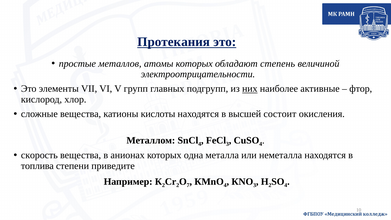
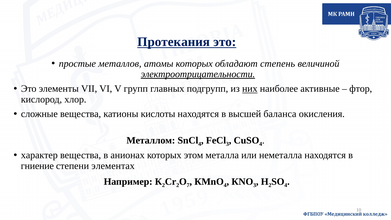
электроотрицательности underline: none -> present (198, 74)
состоит: состоит -> баланса (280, 114)
скорость: скорость -> характер (39, 155)
одна: одна -> этом (194, 155)
топлива: топлива -> гниение (37, 166)
приведите: приведите -> элементах (113, 166)
